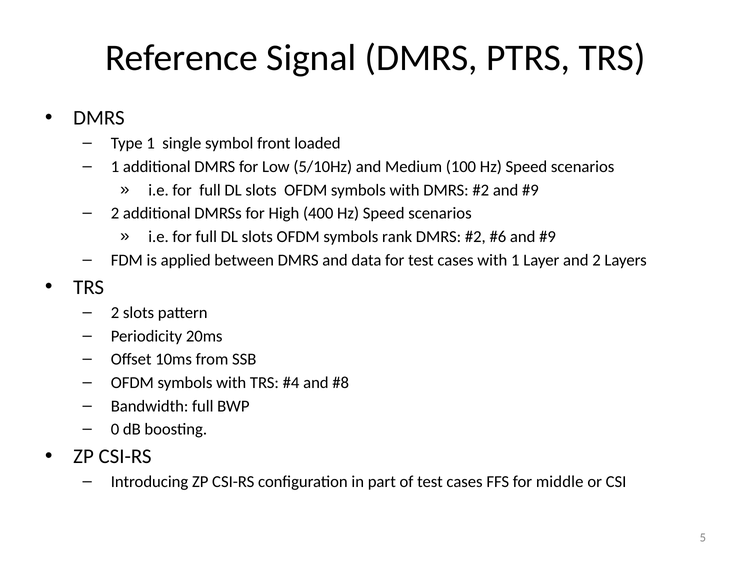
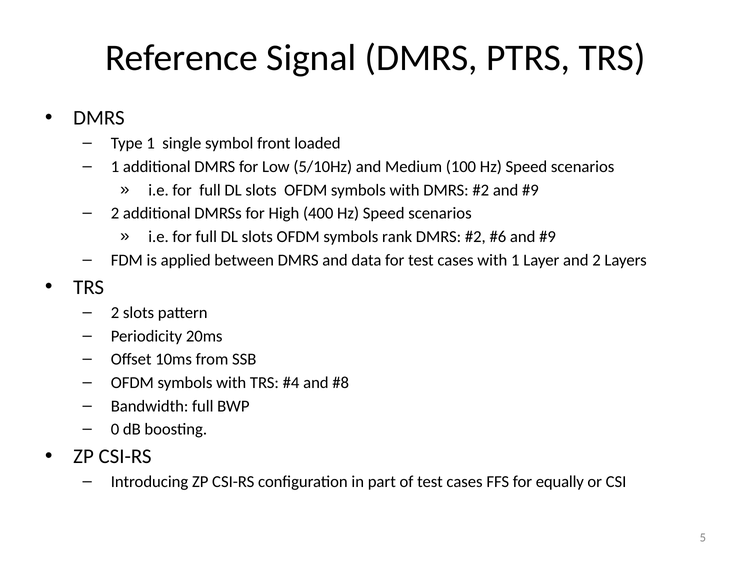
middle: middle -> equally (560, 482)
